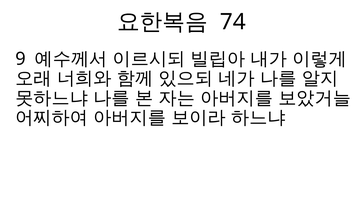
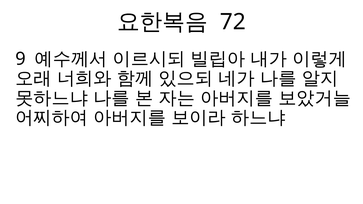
74: 74 -> 72 (233, 22)
